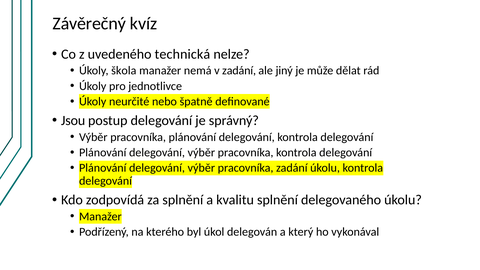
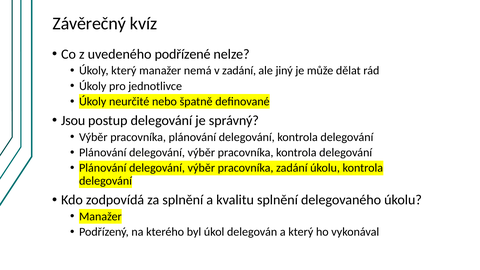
technická: technická -> podřízené (183, 54)
Úkoly škola: škola -> který (124, 71)
